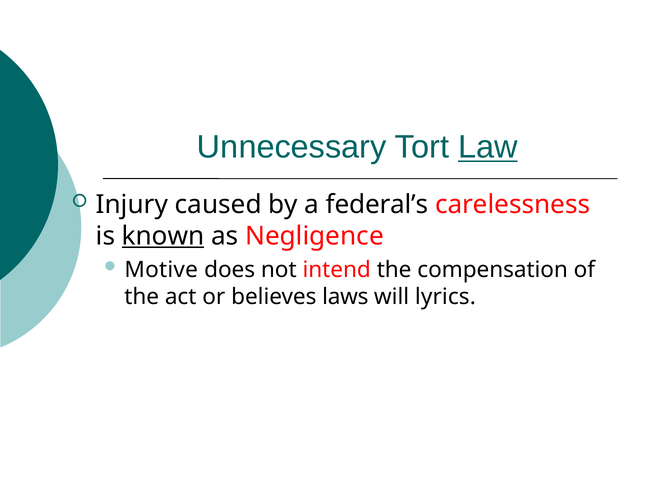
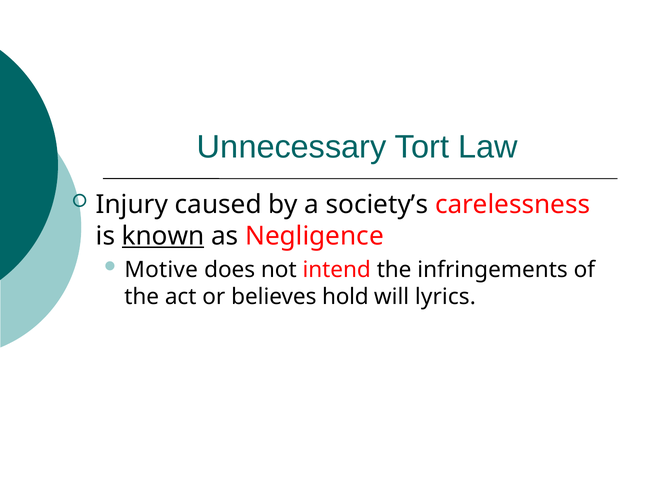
Law underline: present -> none (488, 147)
federal’s: federal’s -> society’s (377, 205)
compensation: compensation -> infringements (493, 270)
laws: laws -> hold (345, 297)
